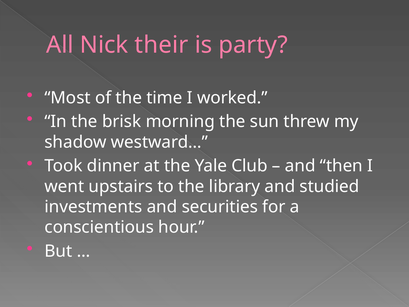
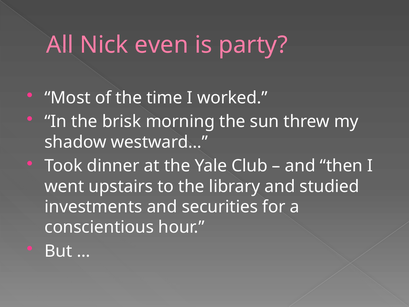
their: their -> even (161, 45)
